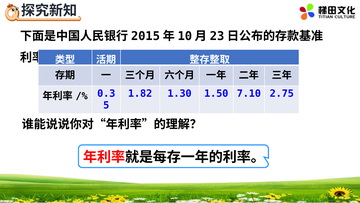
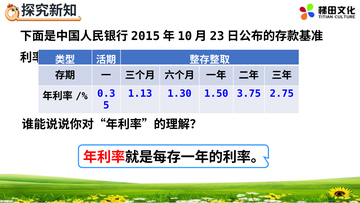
1.82: 1.82 -> 1.13 (140, 93)
7.10: 7.10 -> 3.75 (249, 93)
